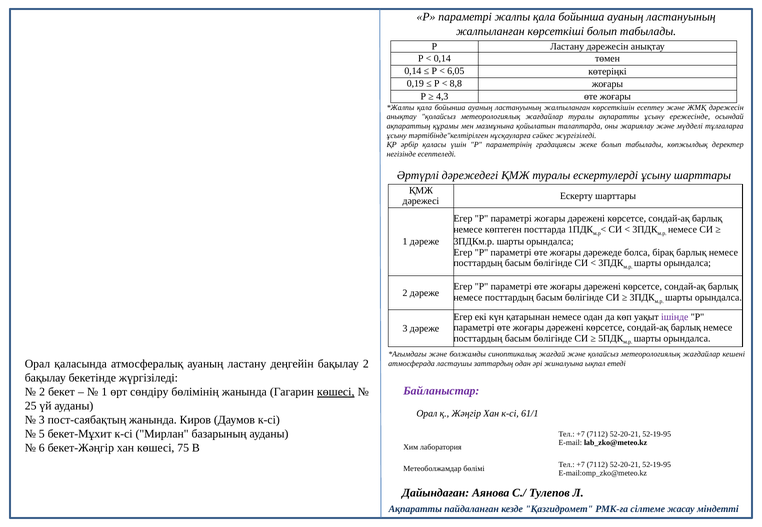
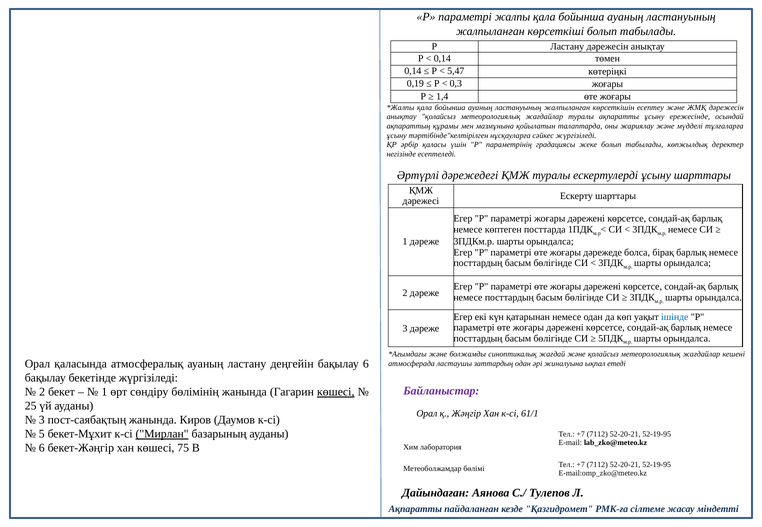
6,05: 6,05 -> 5,47 (456, 71)
8,8: 8,8 -> 0,3 (456, 84)
4,3: 4,3 -> 1,4 (442, 96)
ішінде colour: purple -> blue (675, 317)
бақылау 2: 2 -> 6 (366, 364)
Мирлан underline: none -> present (162, 434)
